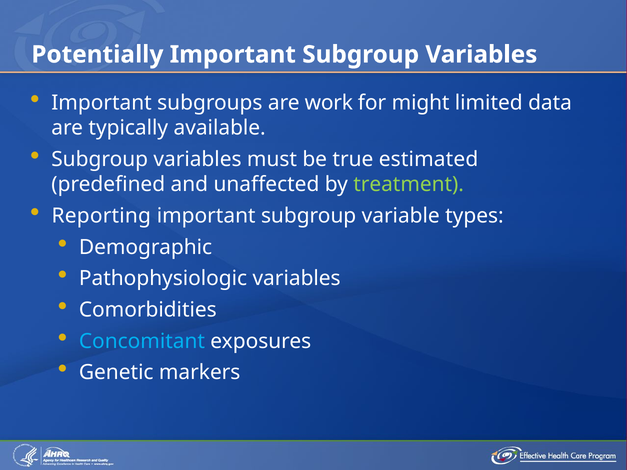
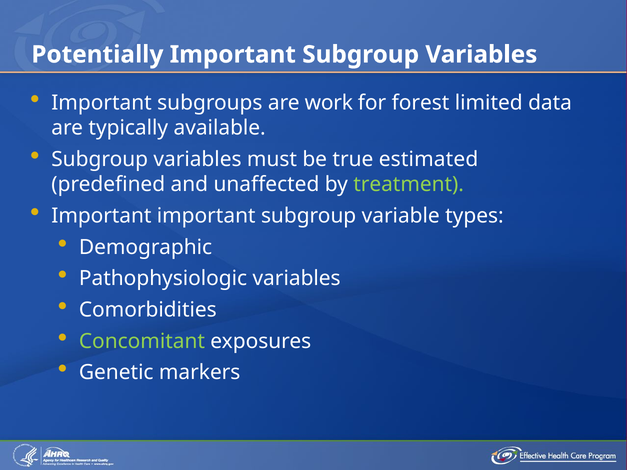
might: might -> forest (421, 103)
Reporting: Reporting -> Important (101, 216)
Concomitant colour: light blue -> light green (142, 341)
